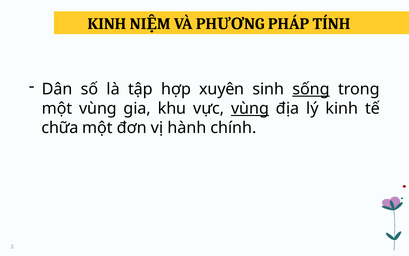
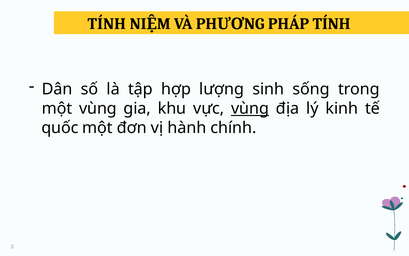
KINH: KINH -> TÍNH (107, 24)
xuyên: xuyên -> lượng (222, 89)
sống underline: present -> none (311, 89)
chữa: chữa -> quốc (60, 128)
